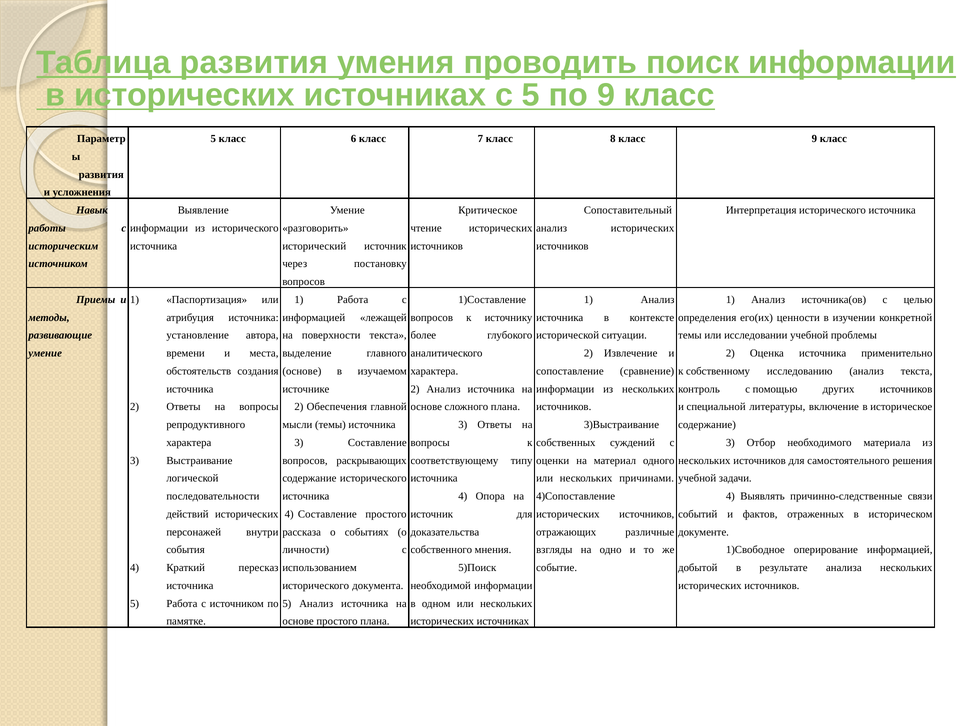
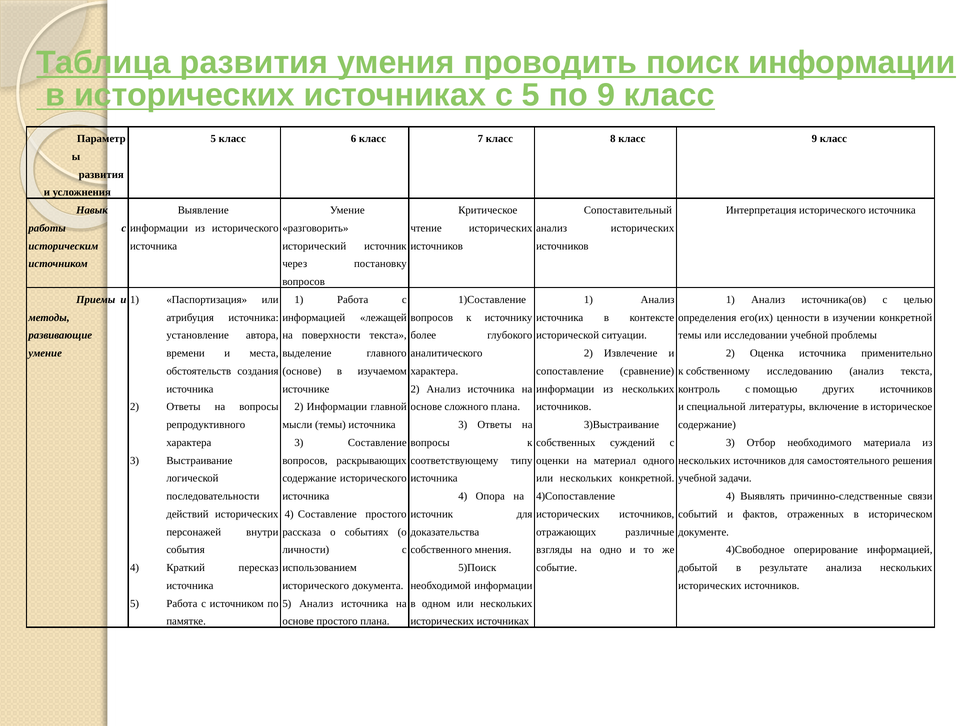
2 Обеспечения: Обеспечения -> Информации (337, 407)
нескольких причинами: причинами -> конкретной (647, 479)
1)Свободное: 1)Свободное -> 4)Свободное (755, 550)
